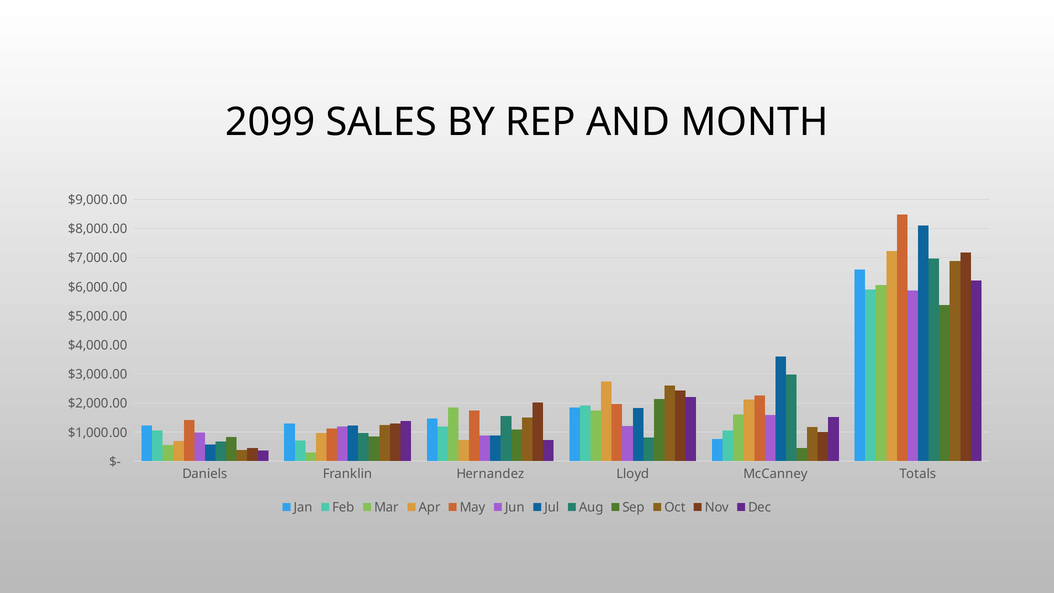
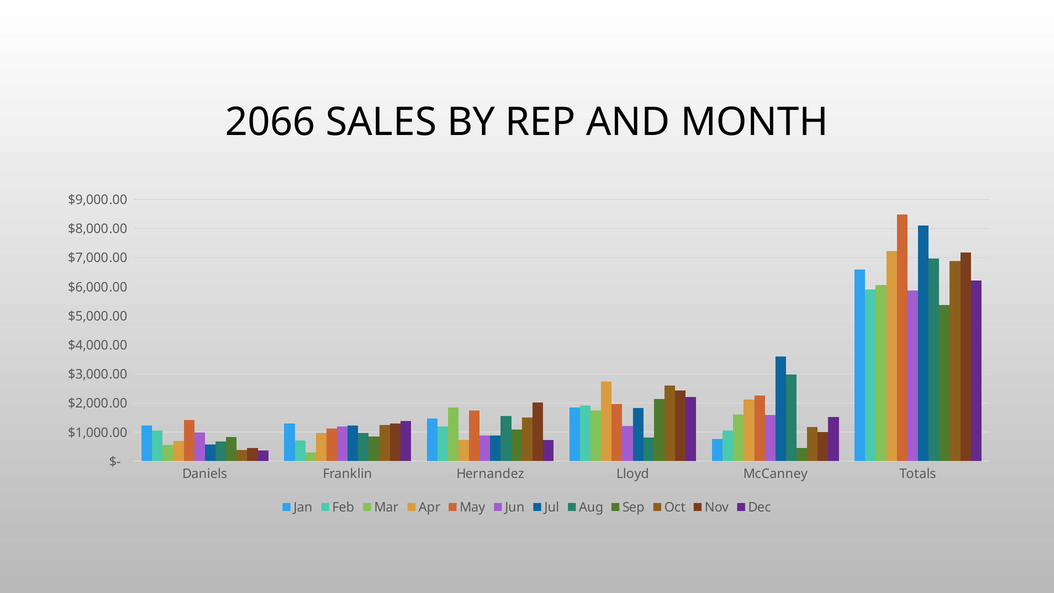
2099: 2099 -> 2066 (270, 122)
